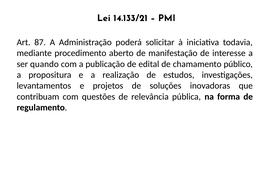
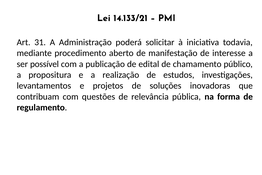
87: 87 -> 31 (40, 42)
quando: quando -> possível (44, 64)
